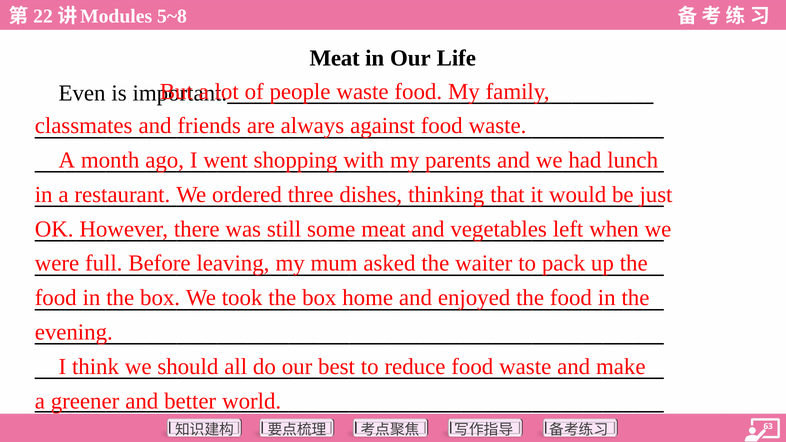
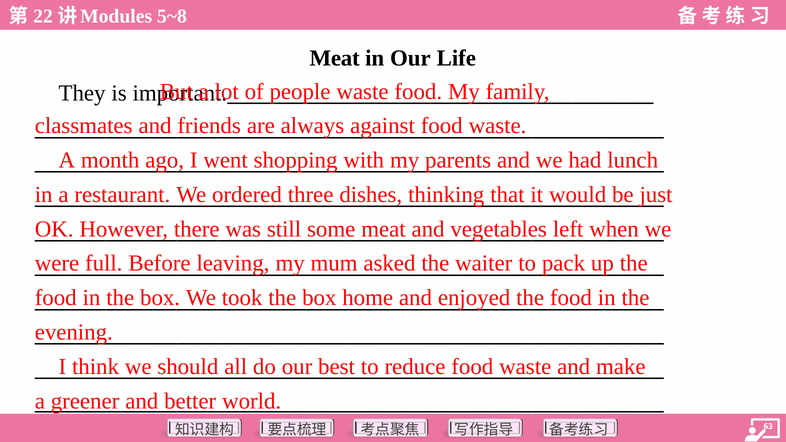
Even: Even -> They (82, 93)
